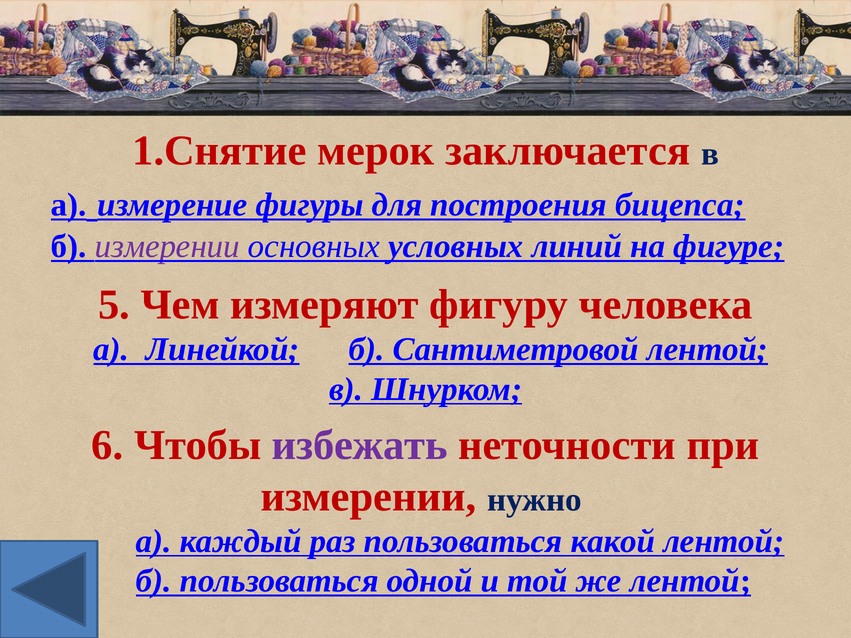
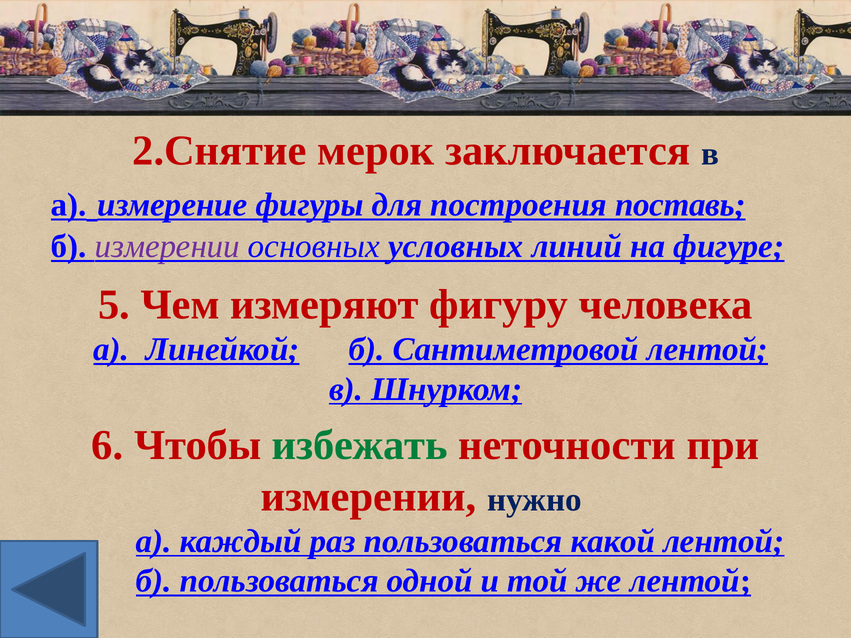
1.Снятие: 1.Снятие -> 2.Снятие (219, 151)
бицепса: бицепса -> поставь (680, 205)
избежать colour: purple -> green (360, 446)
